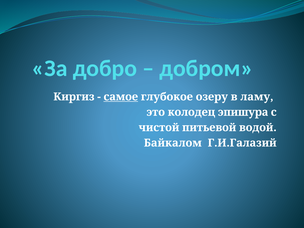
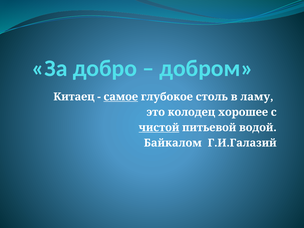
Киргиз: Киргиз -> Китаец (74, 97)
озеру: озеру -> столь (212, 97)
эпишура: эпишура -> хорошее (243, 112)
чистой underline: none -> present (159, 128)
